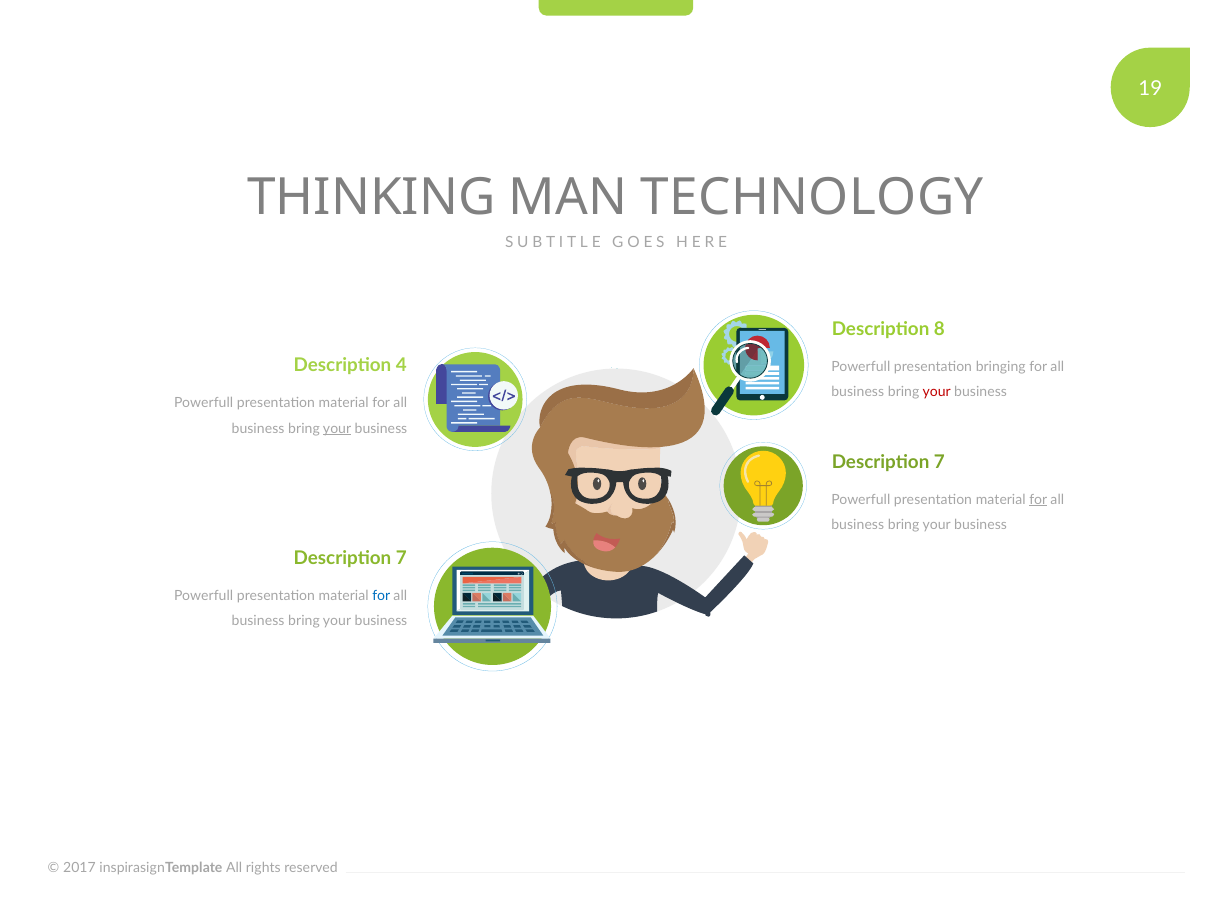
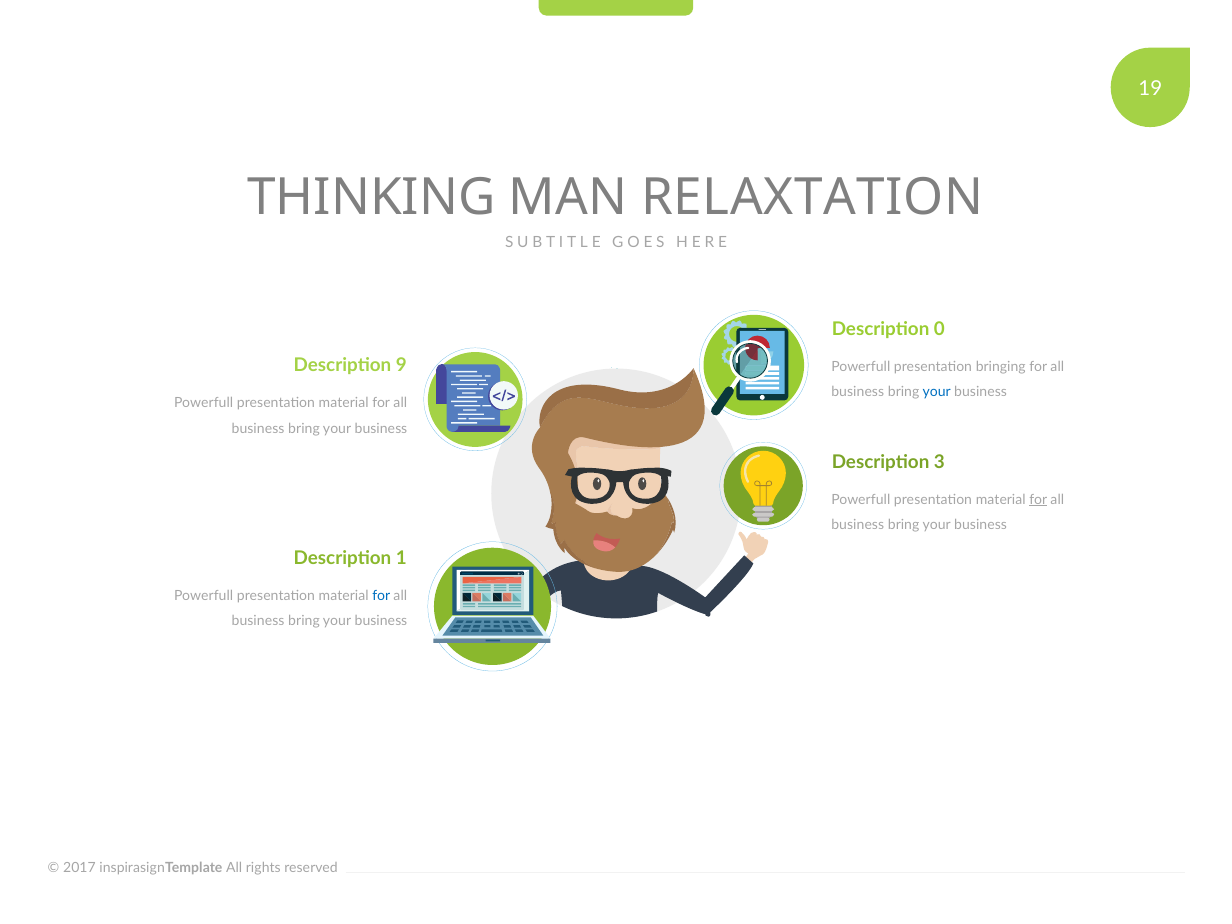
TECHNOLOGY: TECHNOLOGY -> RELAXTATION (812, 198)
8: 8 -> 0 (939, 329)
4: 4 -> 9 (401, 366)
your colour: red -> blue (937, 392)
your underline: present -> none (337, 428)
7: 7 -> 3 (939, 462)
7: 7 -> 1 (401, 558)
